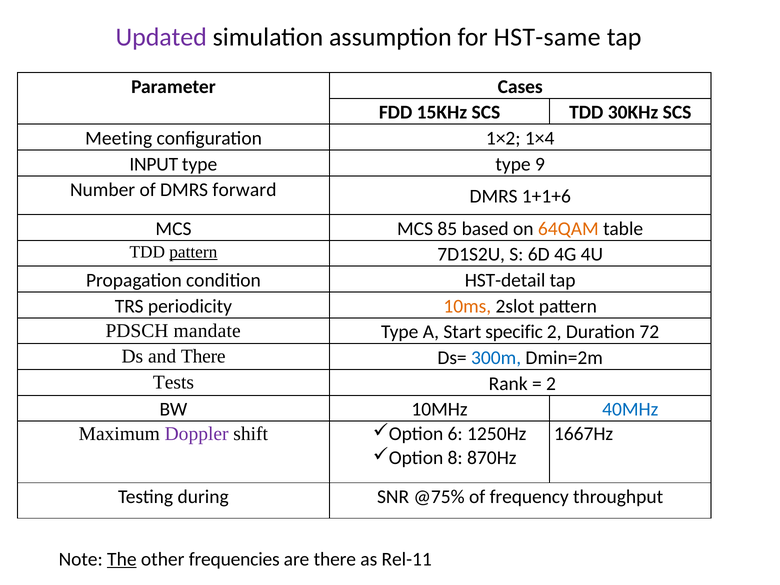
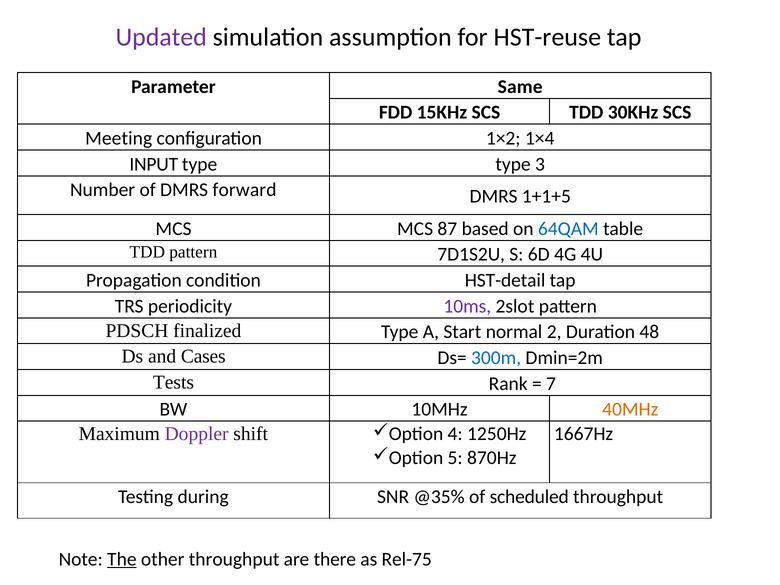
HST-same: HST-same -> HST-reuse (547, 37)
Cases: Cases -> Same (520, 87)
9: 9 -> 3 (540, 164)
1+1+6: 1+1+6 -> 1+1+5 (546, 196)
85: 85 -> 87 (447, 229)
64QAM colour: orange -> blue (568, 229)
pattern underline: present -> none (193, 252)
10ms colour: orange -> purple (467, 306)
mandate: mandate -> finalized (207, 331)
specific: specific -> normal (514, 332)
72: 72 -> 48 (649, 332)
and There: There -> Cases (203, 357)
2: 2 -> 7 (551, 384)
40MHz colour: blue -> orange (630, 409)
6: 6 -> 4 (455, 434)
8: 8 -> 5 (455, 458)
@75%: @75% -> @35% (439, 497)
frequency: frequency -> scheduled (529, 497)
other frequencies: frequencies -> throughput (234, 559)
Rel-11: Rel-11 -> Rel-75 (407, 559)
